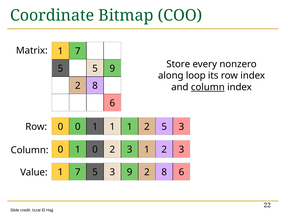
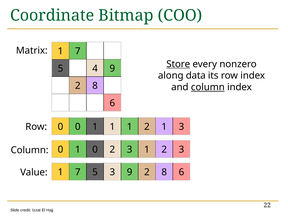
Store underline: none -> present (178, 64)
5 5: 5 -> 4 (95, 69)
loop: loop -> data (196, 76)
2 5: 5 -> 1 (164, 127)
